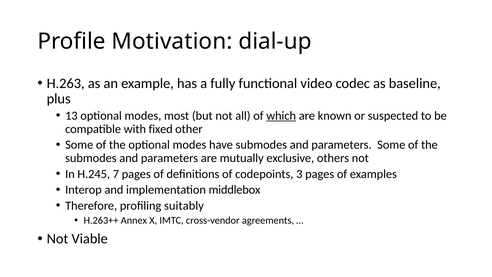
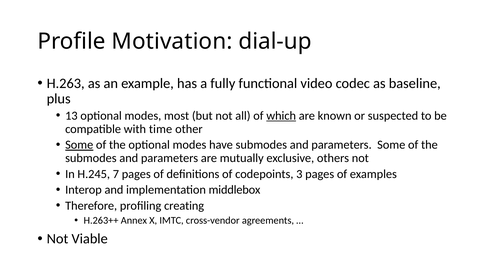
fixed: fixed -> time (161, 129)
Some underline: none -> present (79, 145)
suitably: suitably -> creating (184, 206)
